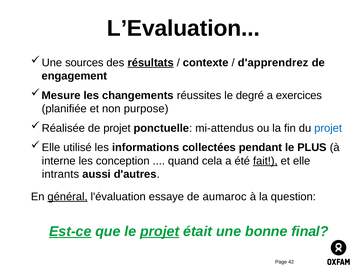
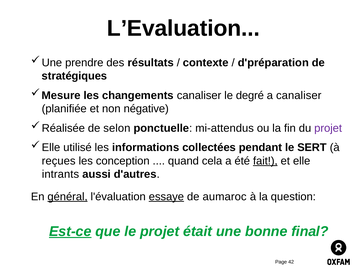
sources: sources -> prendre (84, 63)
résultats underline: present -> none (151, 63)
d'apprendrez: d'apprendrez -> d'préparation (273, 63)
engagement: engagement -> stratégiques (74, 76)
changements réussites: réussites -> canaliser (199, 95)
a exercices: exercices -> canaliser (299, 95)
purpose: purpose -> négative (146, 109)
de projet: projet -> selon (117, 128)
projet colour: blue -> purple (328, 128)
PLUS: PLUS -> SERT (312, 148)
interne: interne -> reçues (59, 161)
essaye underline: none -> present (166, 197)
projet underline: present -> none (160, 231)
